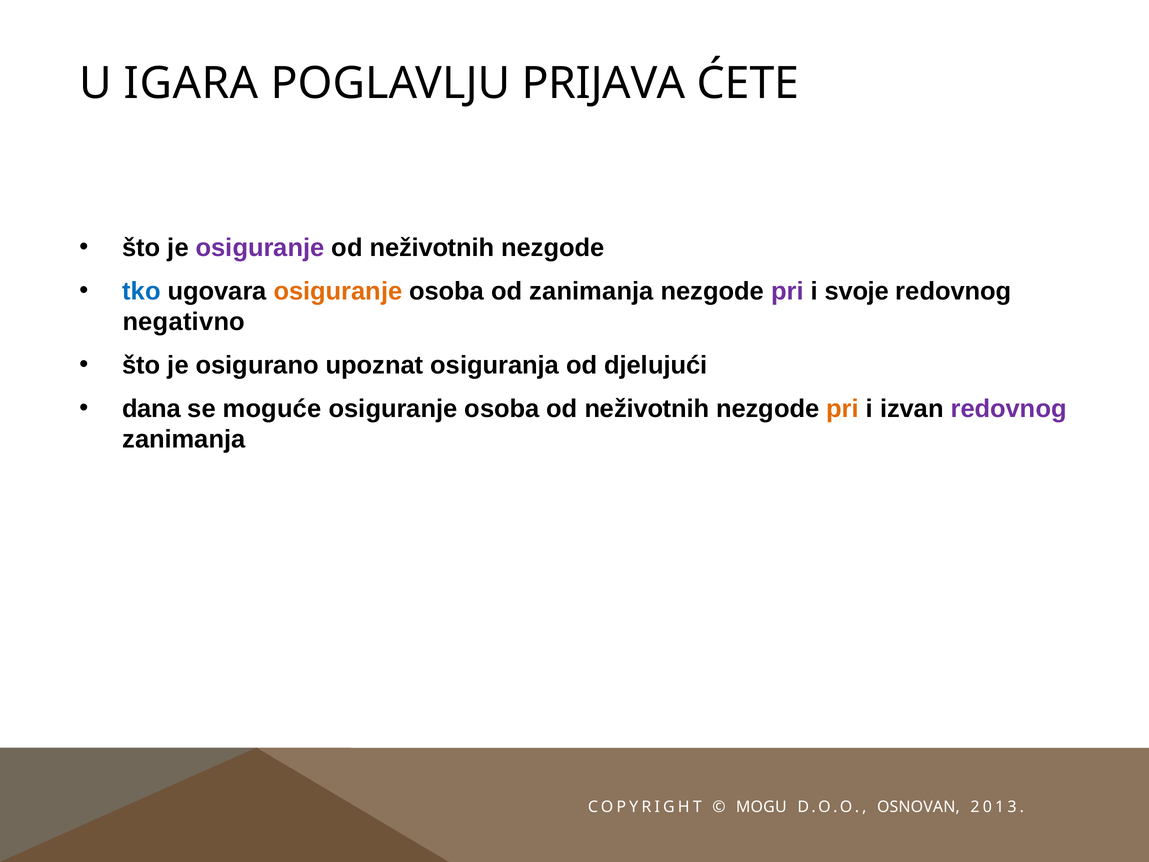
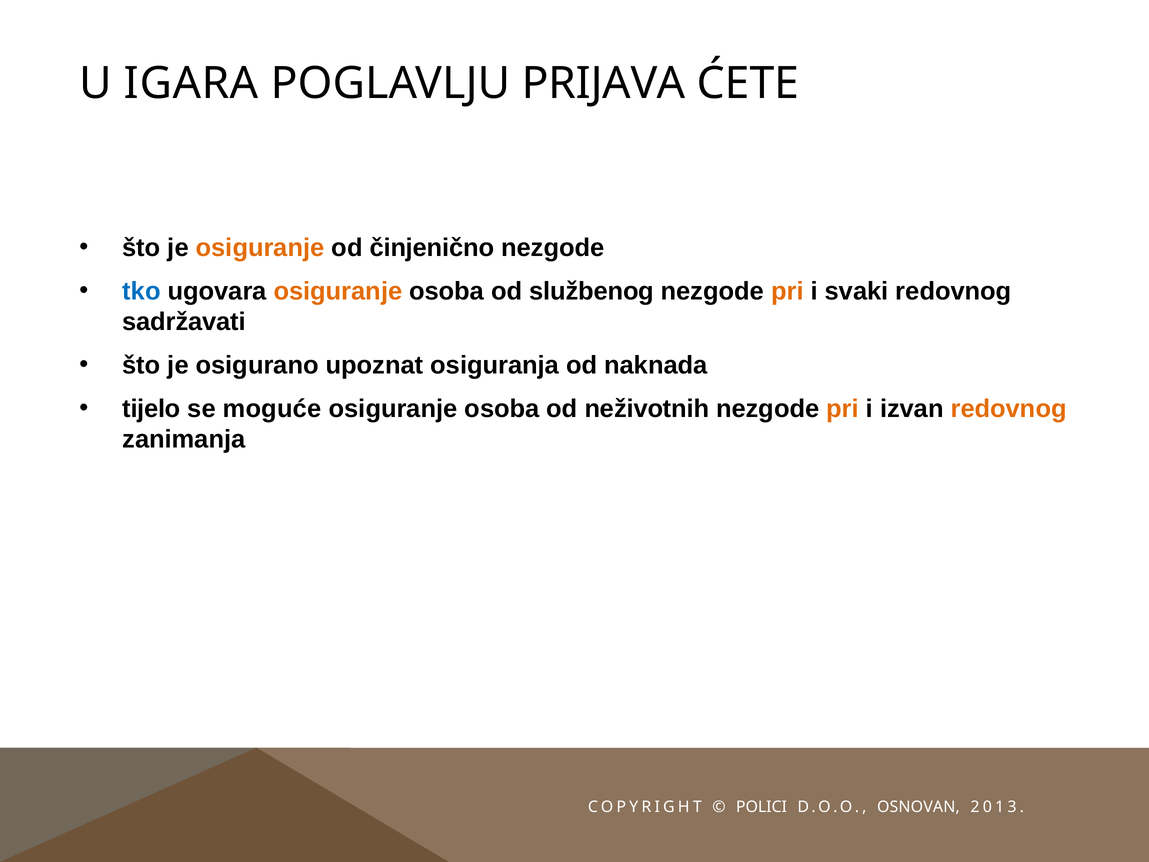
osiguranje colour: purple -> orange (260, 248)
neživotnih: neživotnih -> činjenično (432, 248)
od zanimanja: zanimanja -> službenog (592, 291)
pri colour: purple -> orange (787, 291)
svoje: svoje -> svaki (857, 291)
negativno: negativno -> sadržavati (184, 322)
djelujući: djelujući -> naknada (656, 365)
dana: dana -> tijelo (151, 409)
redovnog colour: purple -> orange (1009, 409)
MOGU: MOGU -> POLICI (761, 807)
